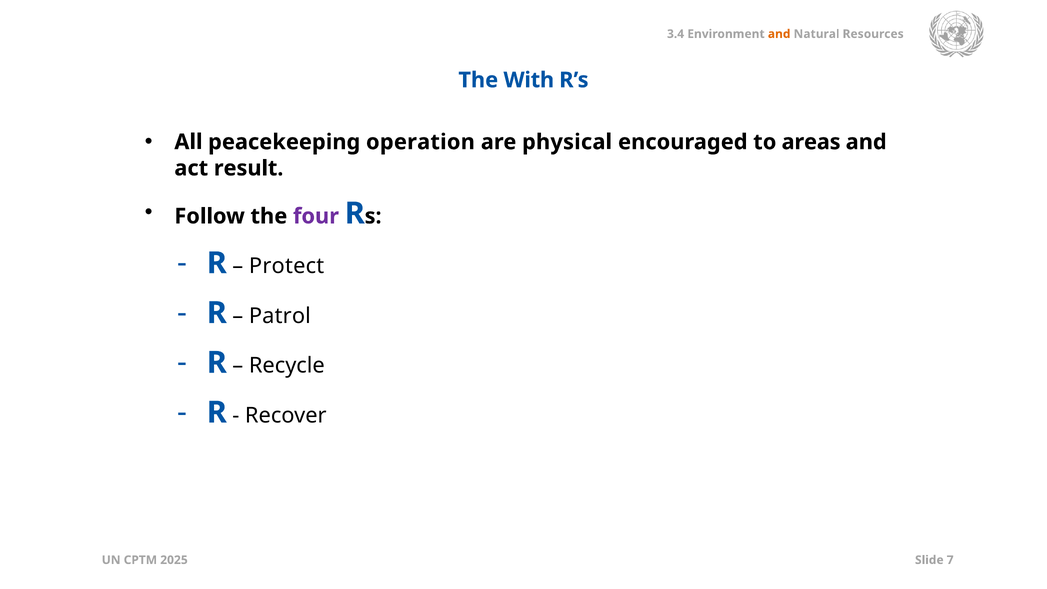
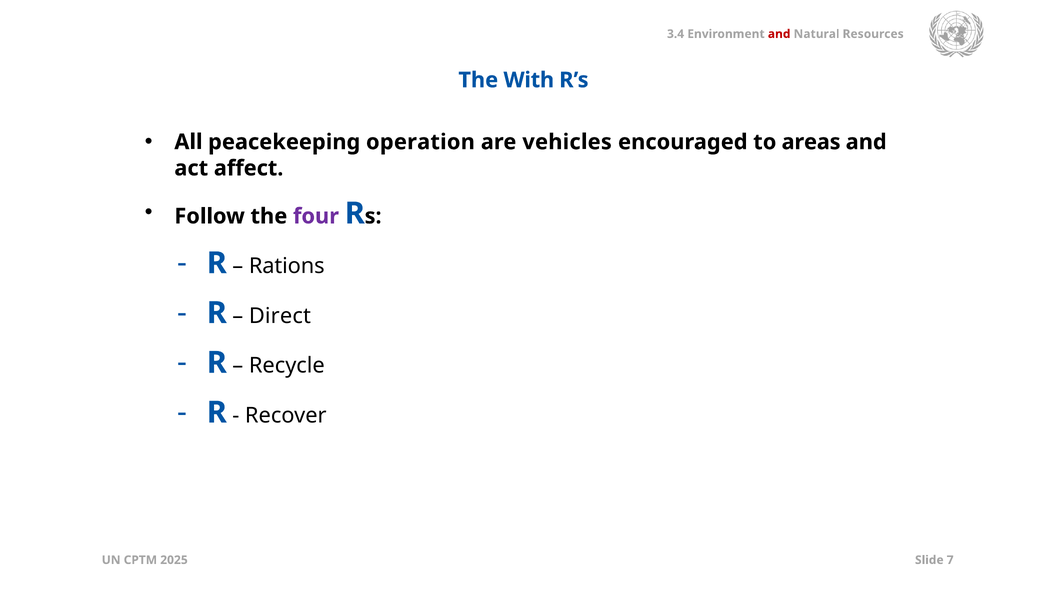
and colour: orange -> red (779, 34)
physical: physical -> vehicles (567, 142)
result: result -> affect (249, 168)
Protect: Protect -> Rations (287, 266)
Patrol: Patrol -> Direct (280, 316)
